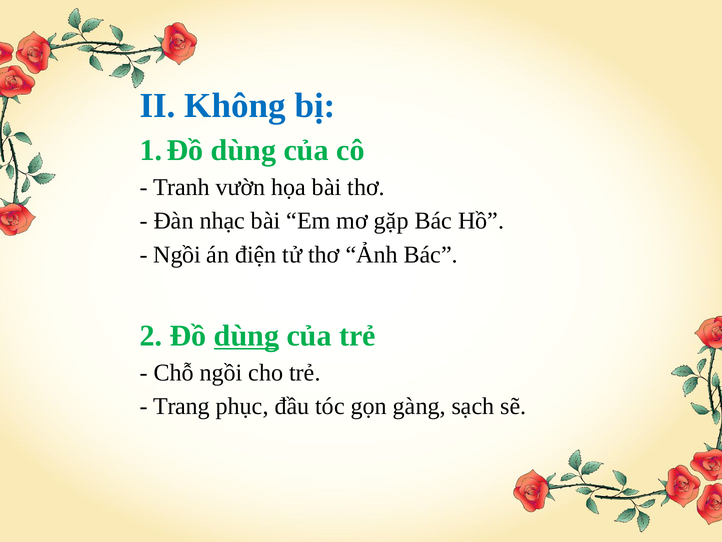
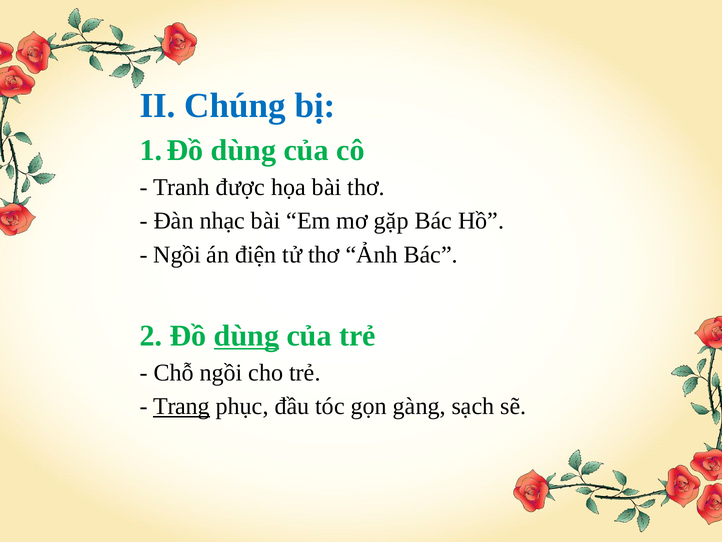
Không: Không -> Chúng (235, 105)
vườn: vườn -> được (240, 187)
Trang underline: none -> present (181, 406)
